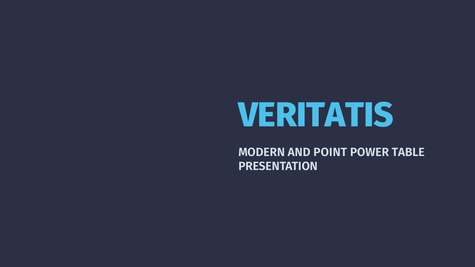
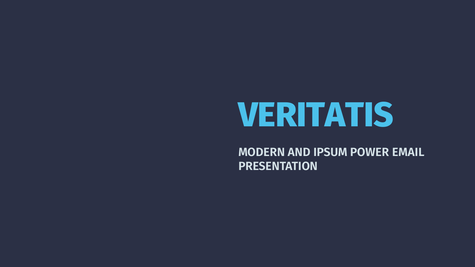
POINT: POINT -> IPSUM (330, 152)
TABLE: TABLE -> EMAIL (408, 152)
